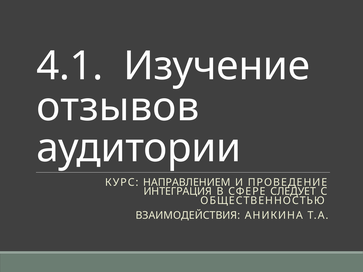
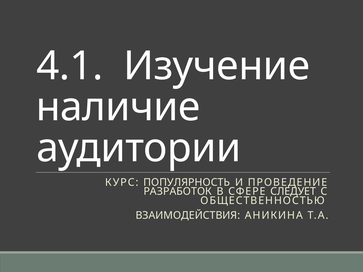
отзывов: отзывов -> наличие (118, 107)
НАПРАВЛЕНИЕМ: НАПРАВЛЕНИЕМ -> ПОПУЛЯРНОСТЬ (187, 183)
ИНТЕГРАЦИЯ: ИНТЕГРАЦИЯ -> РАЗРАБОТОК (178, 192)
